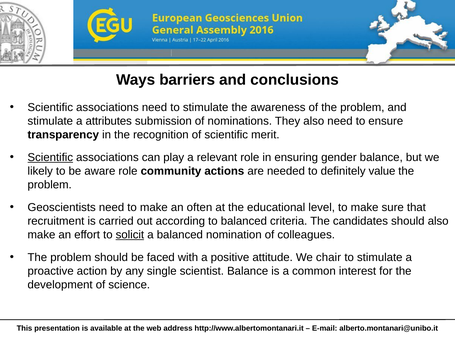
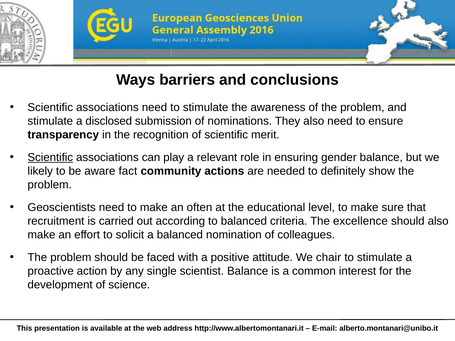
attributes: attributes -> disclosed (109, 121)
aware role: role -> fact (128, 171)
value: value -> show (382, 171)
candidates: candidates -> excellence (360, 221)
solicit underline: present -> none (130, 235)
